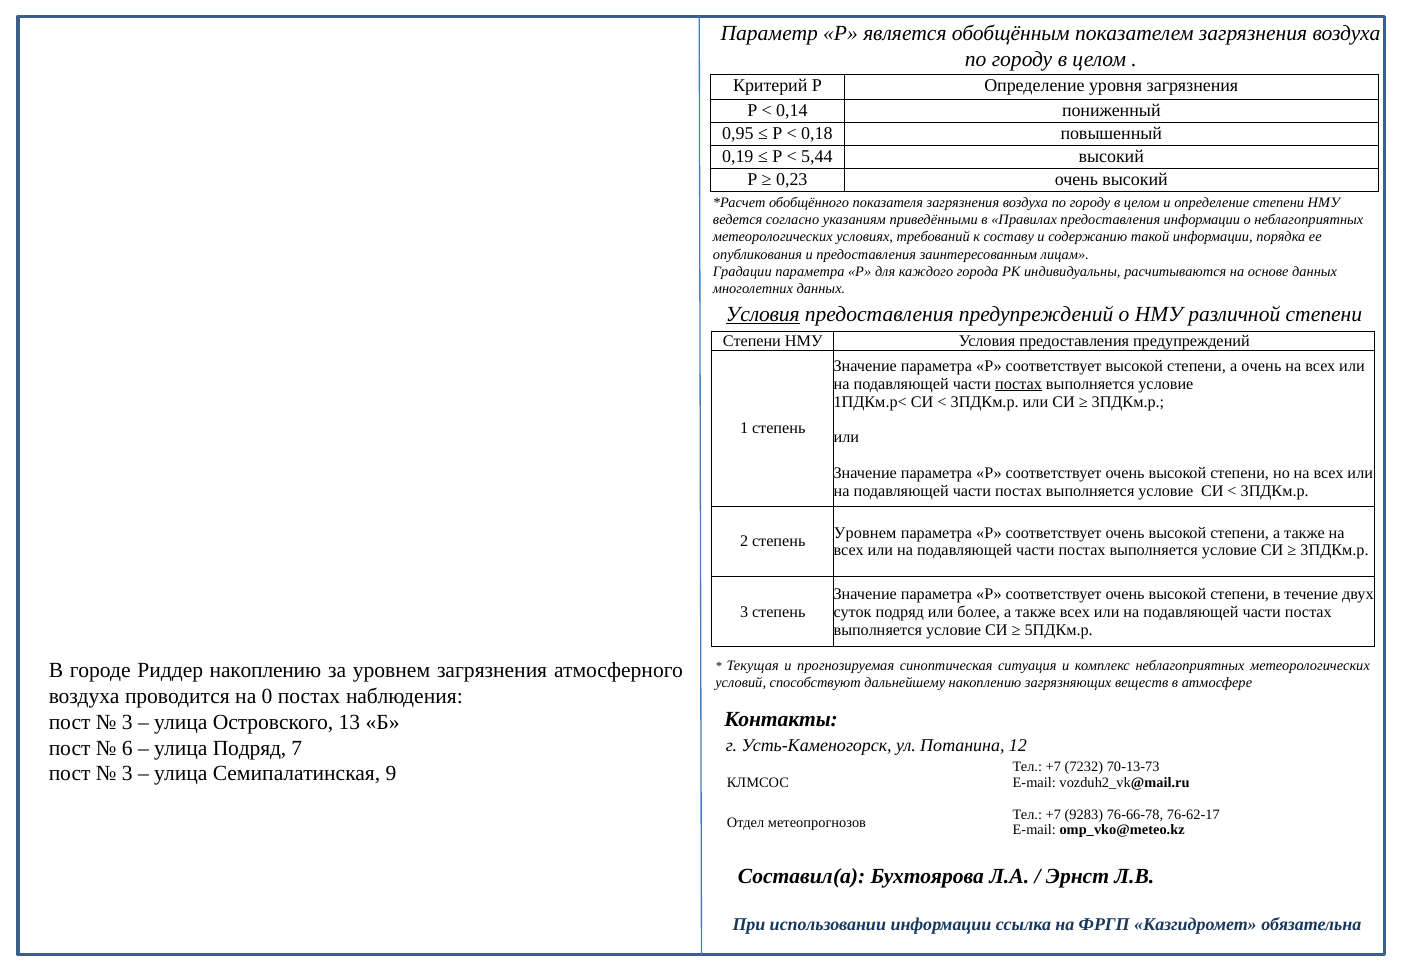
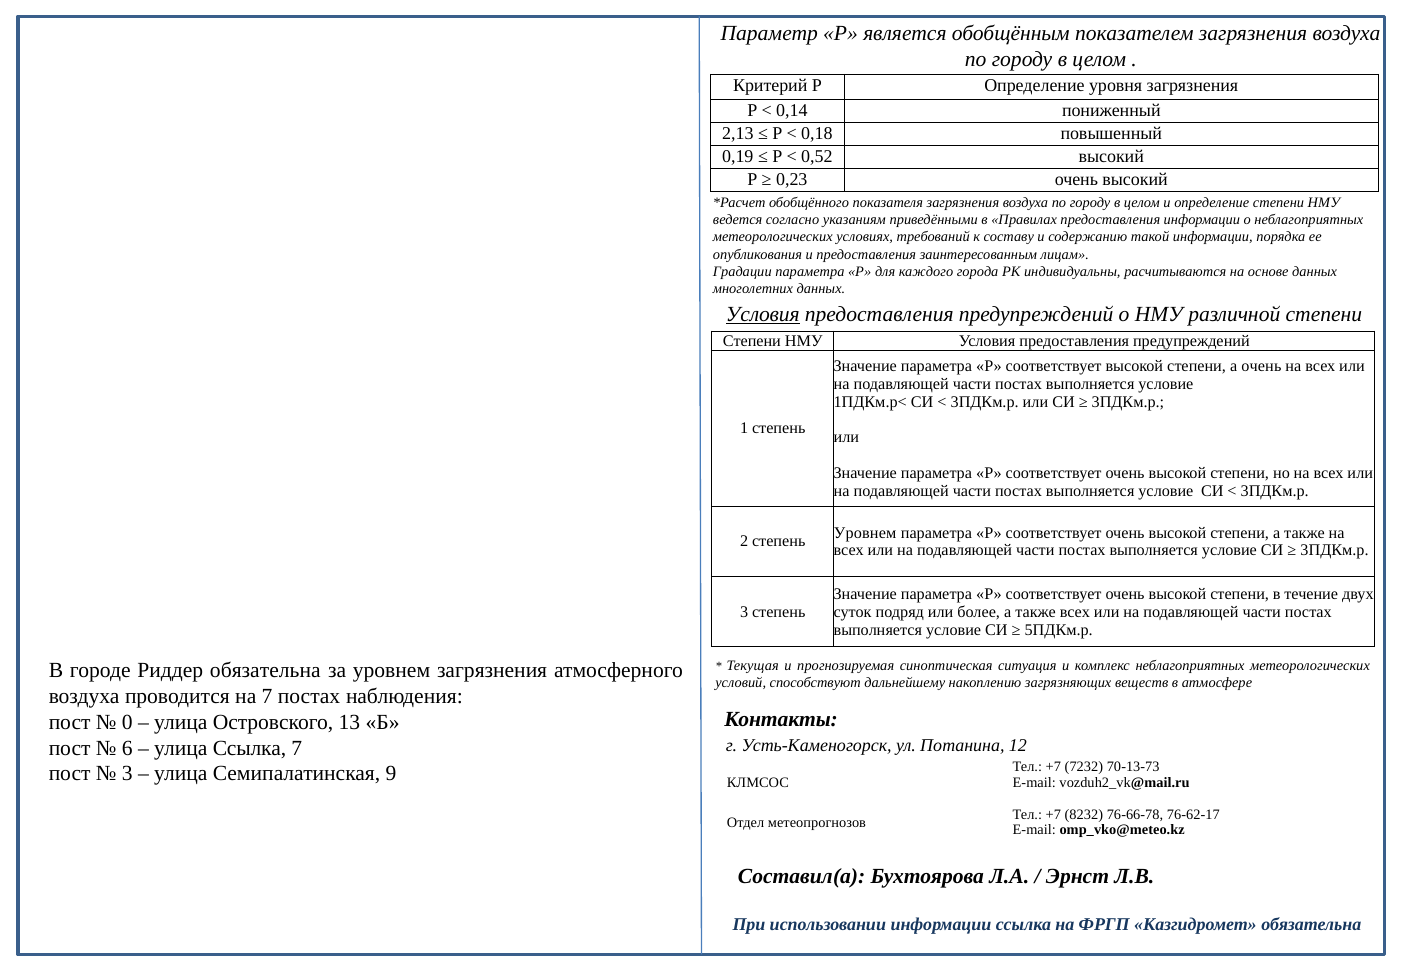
0,95: 0,95 -> 2,13 (738, 134)
5,44: 5,44 -> 0,52 (817, 157)
постах underline: present -> none (1018, 384)
Риддер накоплению: накоплению -> обязательна (265, 670)
на 0: 0 -> 7 (267, 696)
3: 3 -> 0 (127, 722)
улица Подряд: Подряд -> Ссылка (250, 748)
9283: 9283 -> 8232 (1084, 815)
